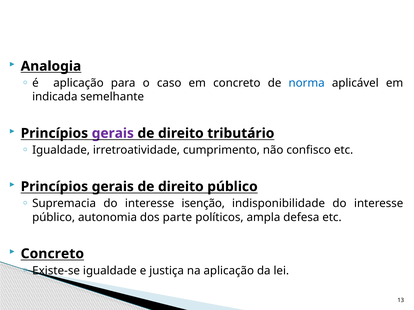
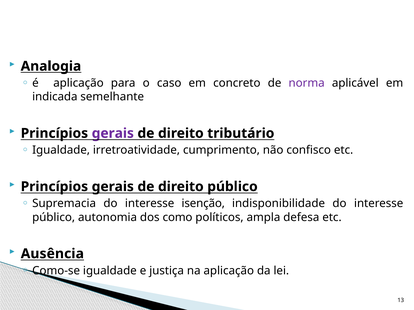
norma colour: blue -> purple (307, 83)
parte: parte -> como (178, 218)
Concreto: Concreto -> Ausência (52, 254)
Existe-se: Existe-se -> Como-se (56, 271)
